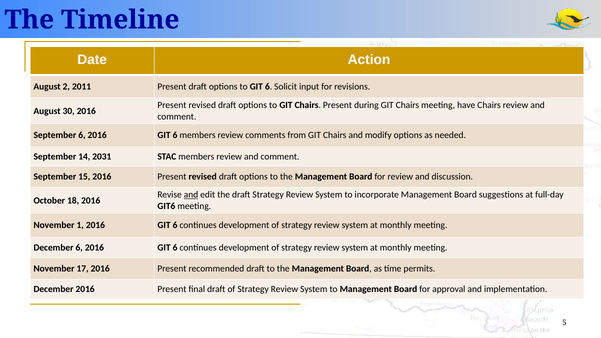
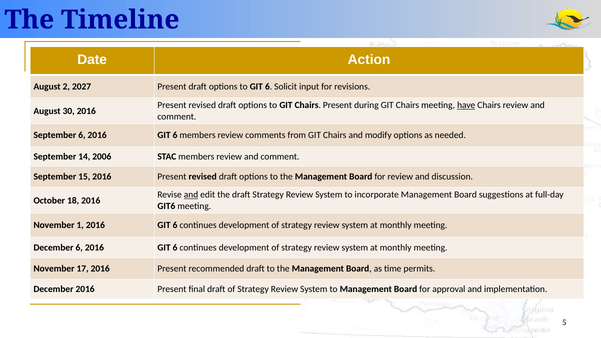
2011: 2011 -> 2027 (82, 87)
have underline: none -> present (466, 105)
2031: 2031 -> 2006 (102, 157)
